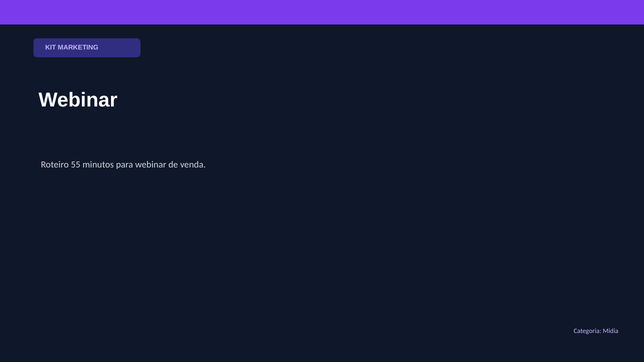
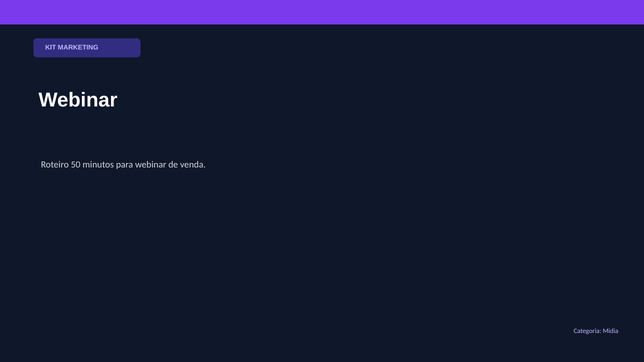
55: 55 -> 50 (76, 165)
